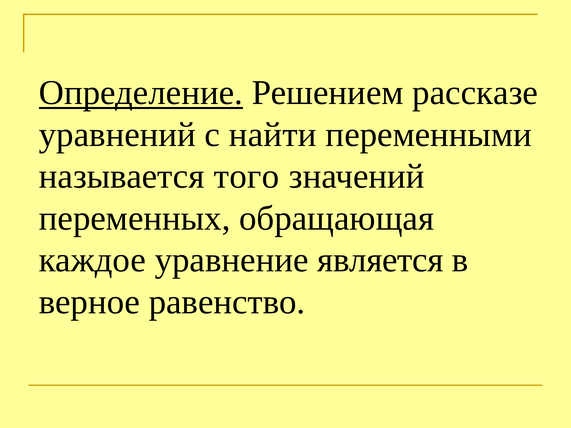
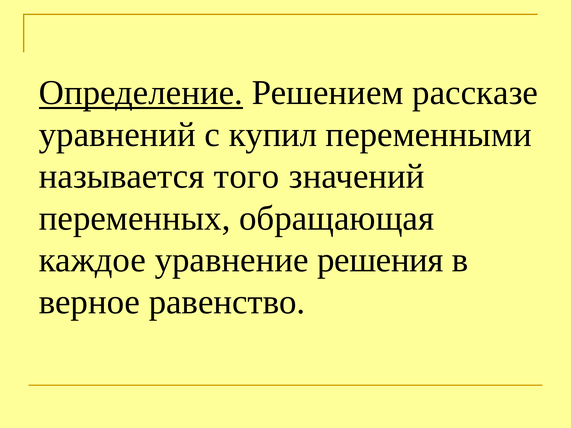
найти: найти -> купил (273, 135)
является: является -> решения (380, 260)
